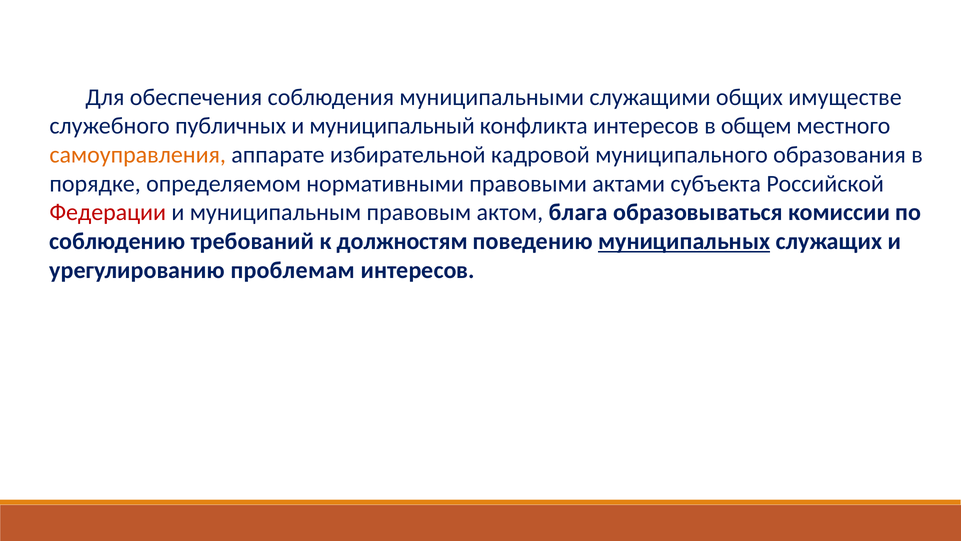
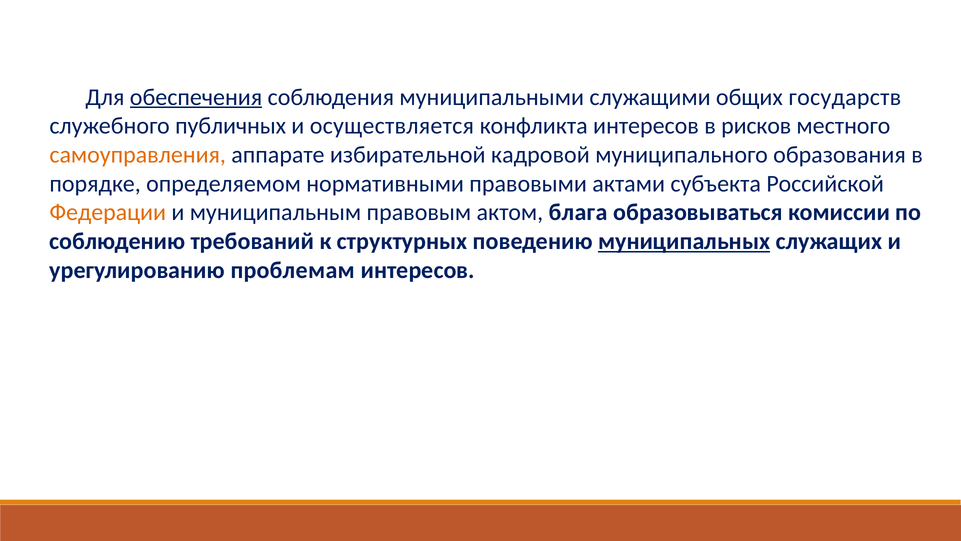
обеспечения underline: none -> present (196, 97)
имуществе: имуществе -> государств (845, 97)
муниципальный: муниципальный -> осуществляется (392, 126)
общем: общем -> рисков (756, 126)
Федерации colour: red -> orange (108, 212)
должностям: должностям -> структурных (402, 241)
